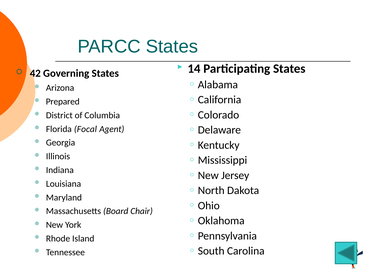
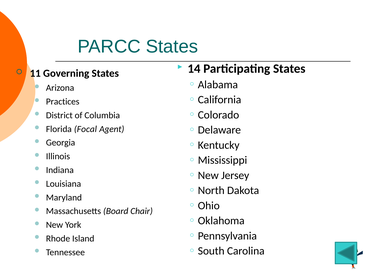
42: 42 -> 11 (35, 74)
Prepared: Prepared -> Practices (63, 102)
